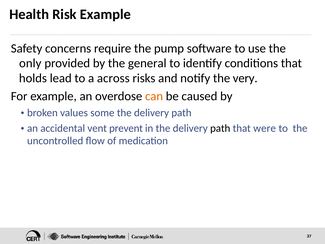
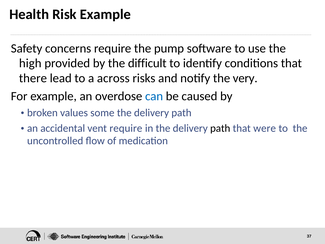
only: only -> high (30, 63)
general: general -> difficult (147, 63)
holds: holds -> there (33, 78)
can colour: orange -> blue (154, 96)
vent prevent: prevent -> require (126, 128)
